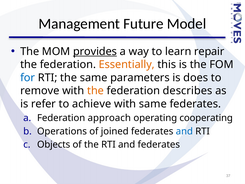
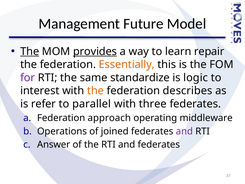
The underline: none -> present (30, 51)
for colour: blue -> purple (28, 78)
parameters: parameters -> standardize (140, 78)
does: does -> logic (196, 78)
remove: remove -> interest (40, 91)
achieve: achieve -> parallel (92, 104)
with same: same -> three (153, 104)
cooperating: cooperating -> middleware (206, 118)
and colour: blue -> purple (184, 131)
Objects: Objects -> Answer (54, 144)
